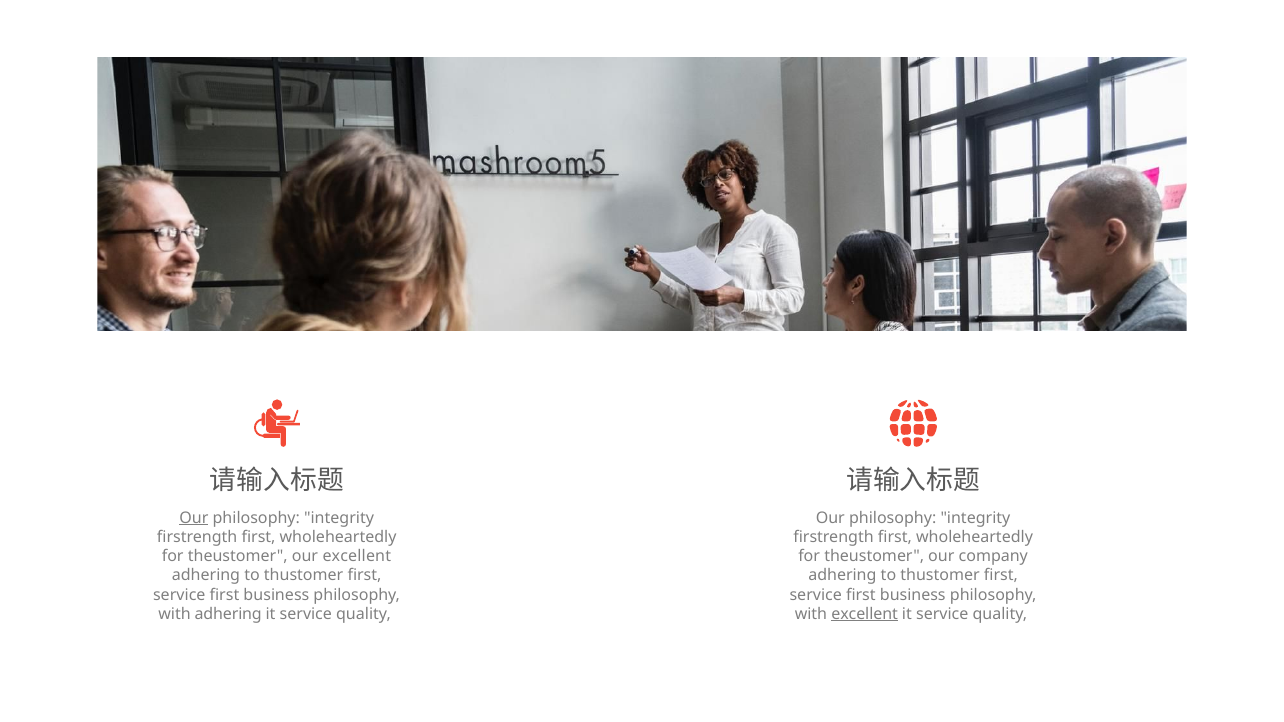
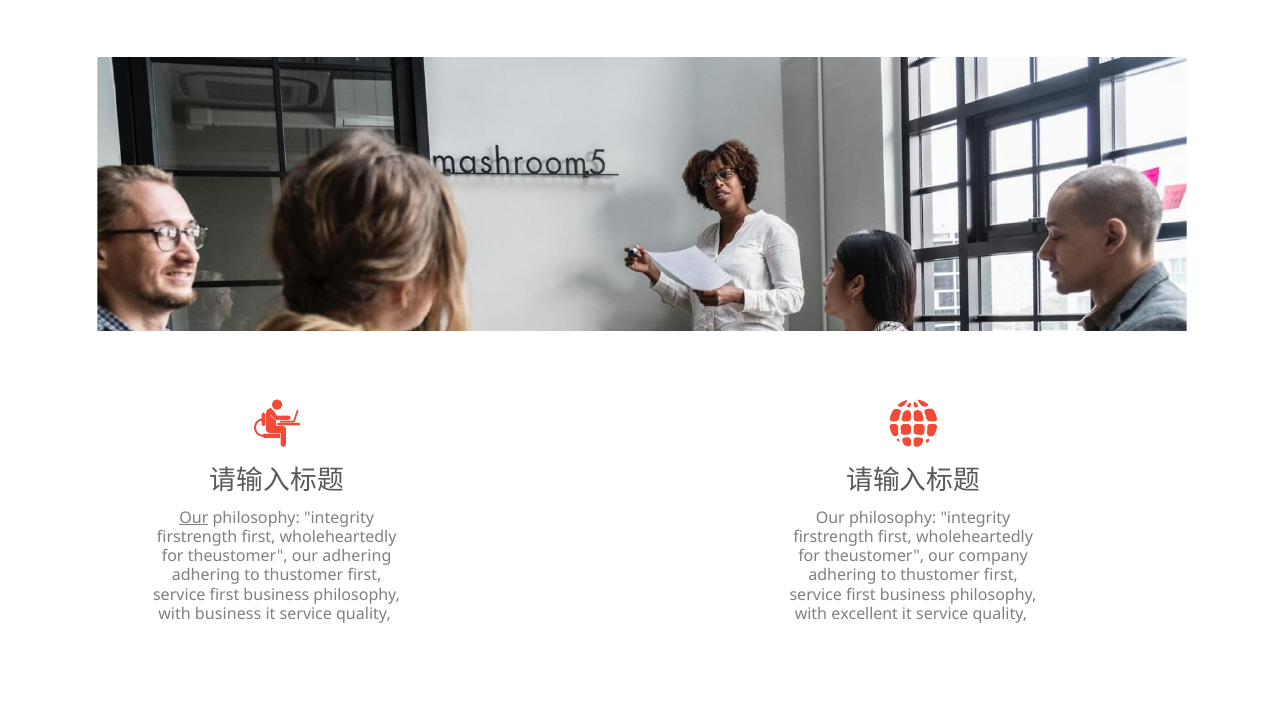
our excellent: excellent -> adhering (357, 557)
with adhering: adhering -> business (228, 614)
excellent underline: present -> none (865, 614)
